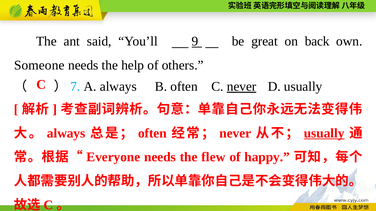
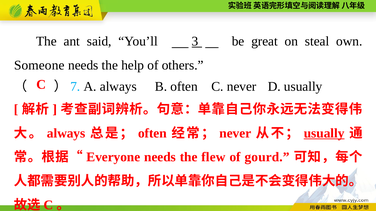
9: 9 -> 3 (195, 41)
back: back -> steal (317, 41)
never underline: present -> none (242, 87)
happy: happy -> gourd (267, 158)
